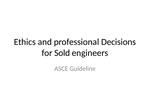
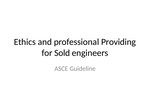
Decisions: Decisions -> Providing (119, 42)
